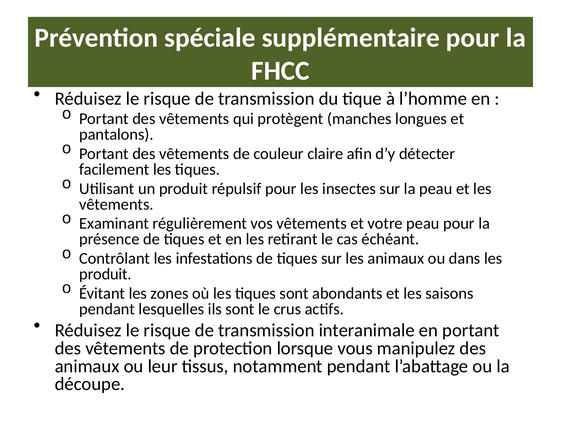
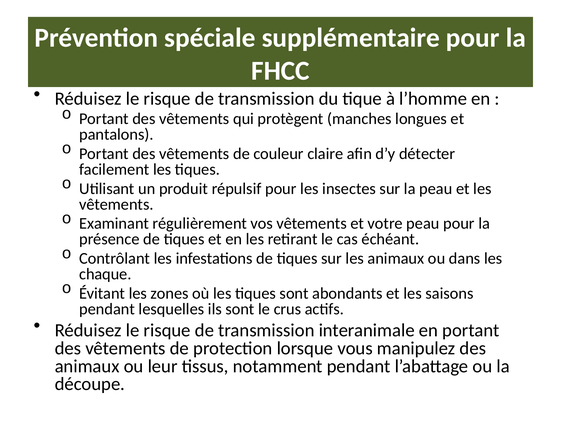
produit: produit -> chaque (105, 274)
